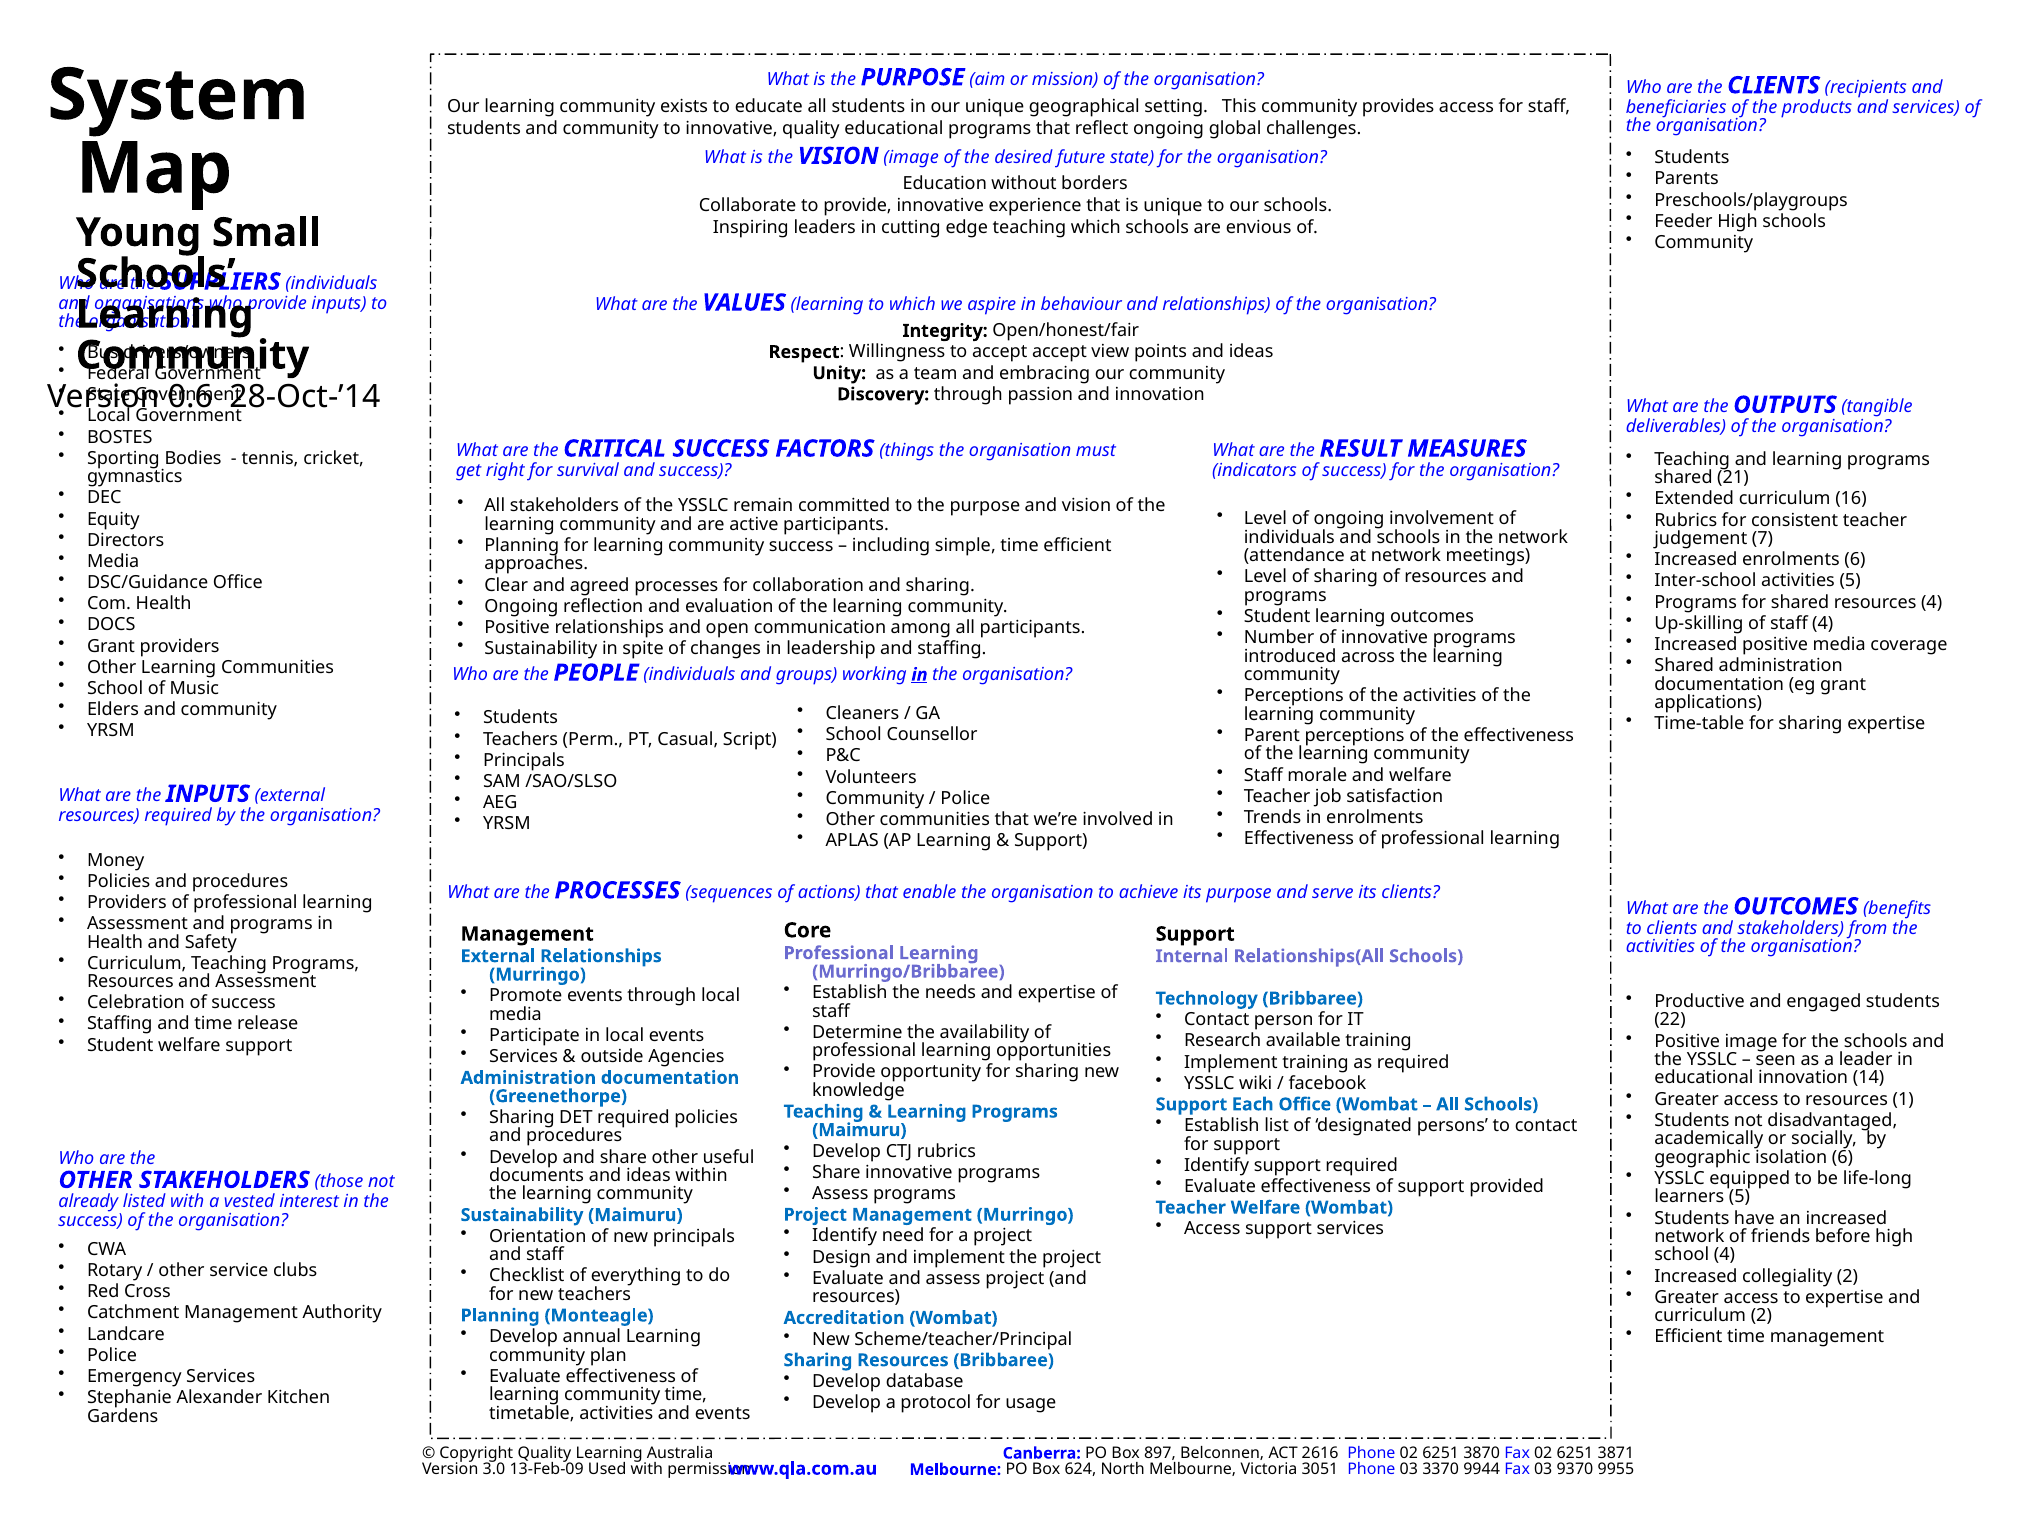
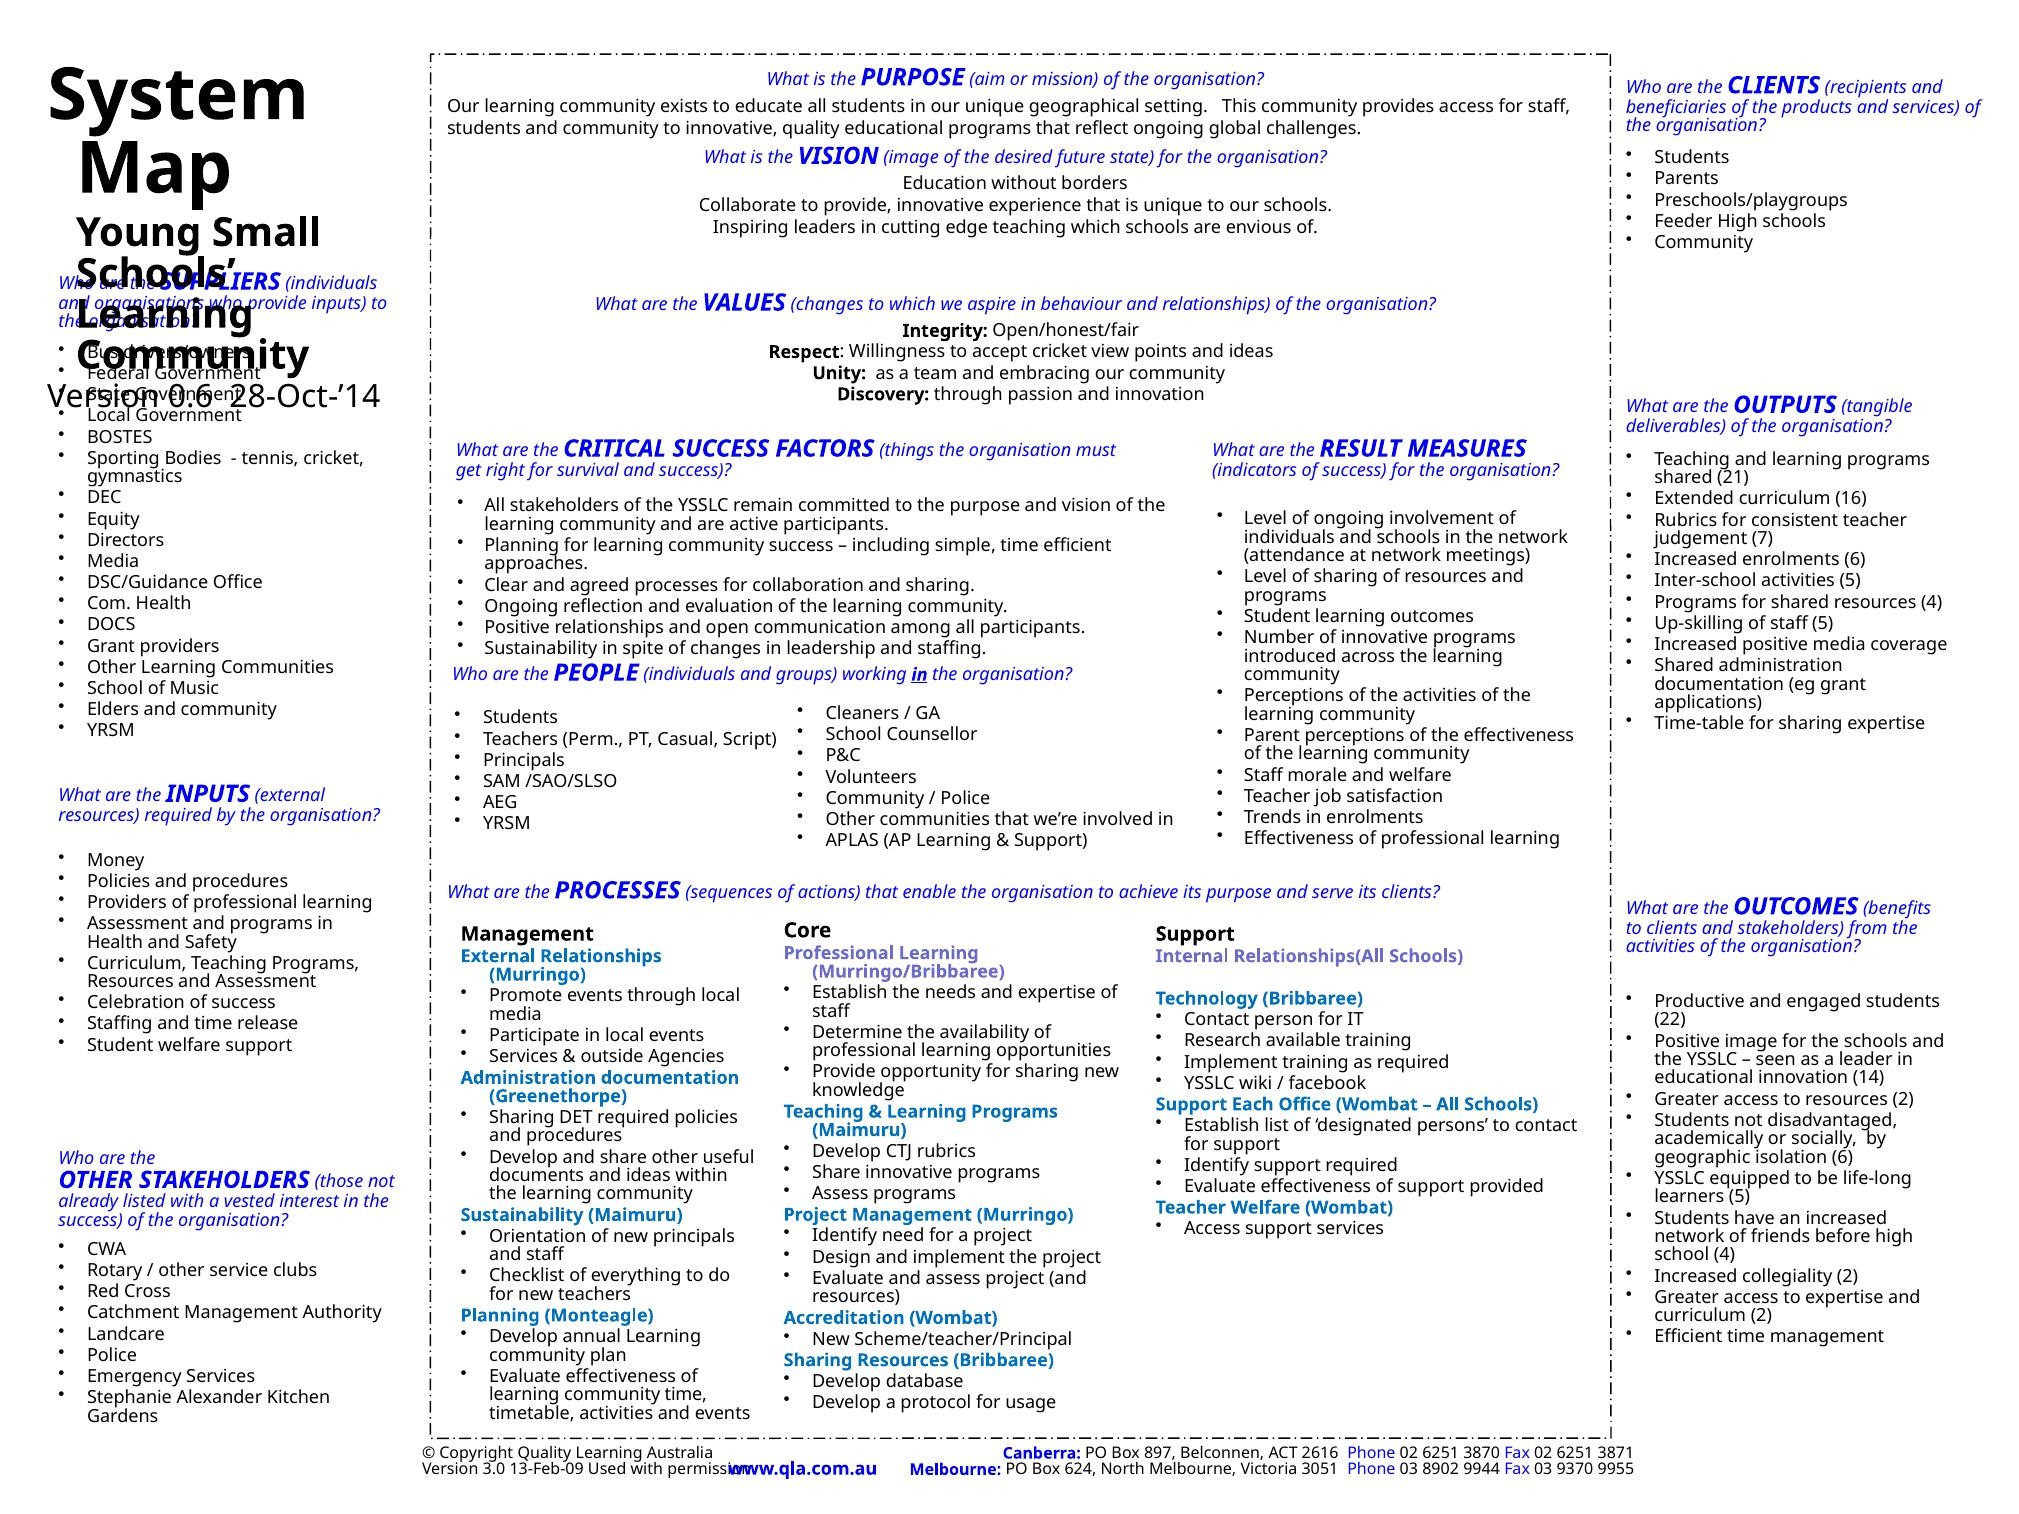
VALUES learning: learning -> changes (827, 305)
accept accept: accept -> cricket (1060, 352)
staff 4: 4 -> 5 (1823, 623)
resources 1: 1 -> 2 (1903, 1099)
3370: 3370 -> 8902 (1441, 1470)
